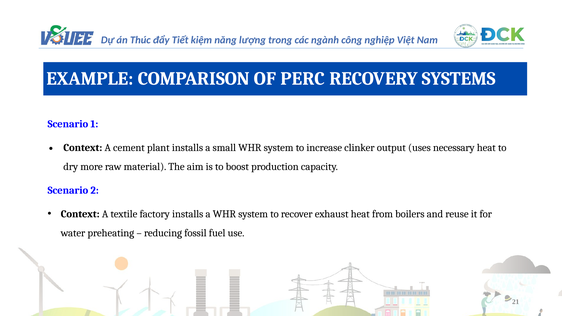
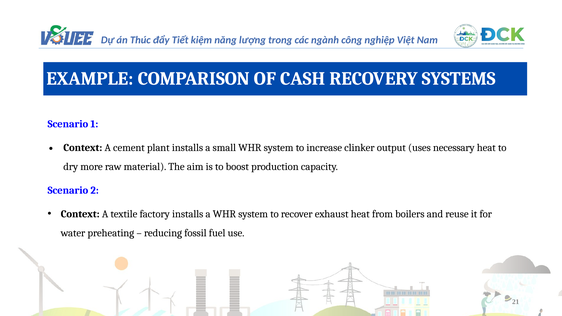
PERC: PERC -> CASH (303, 79)
